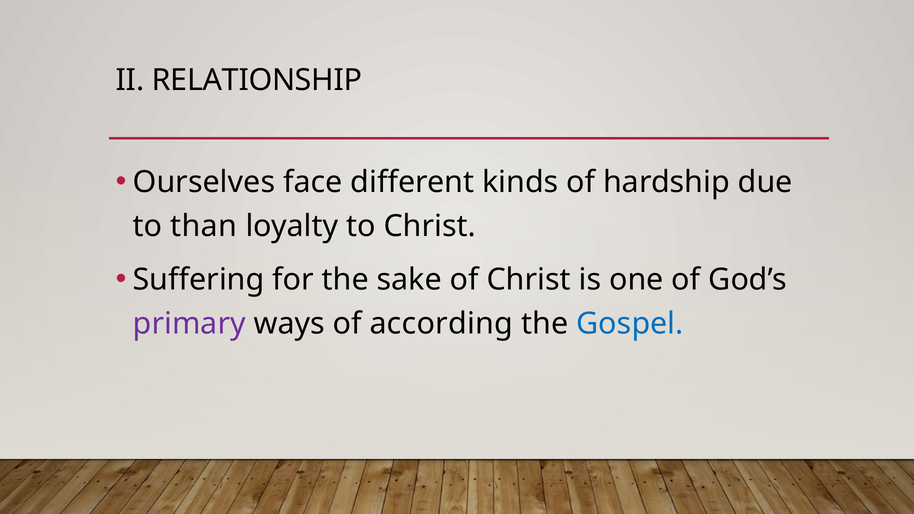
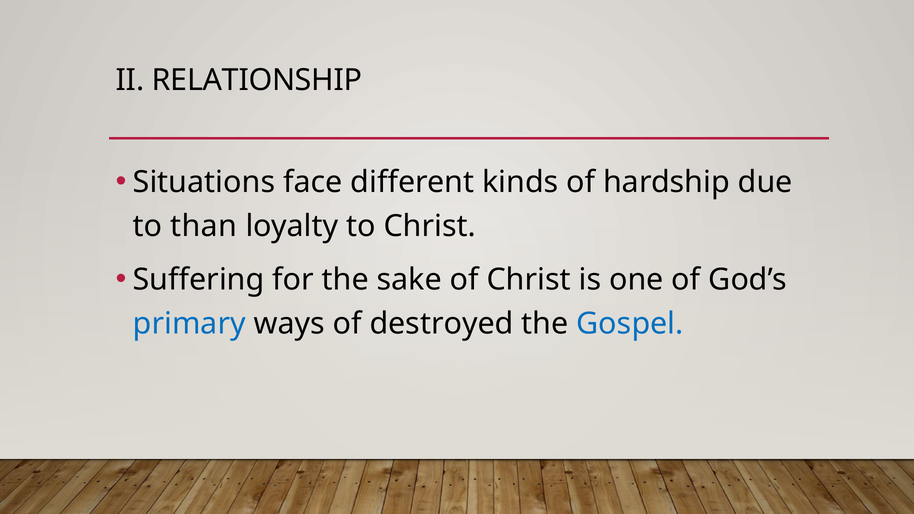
Ourselves: Ourselves -> Situations (204, 182)
primary colour: purple -> blue (189, 324)
according: according -> destroyed (442, 324)
